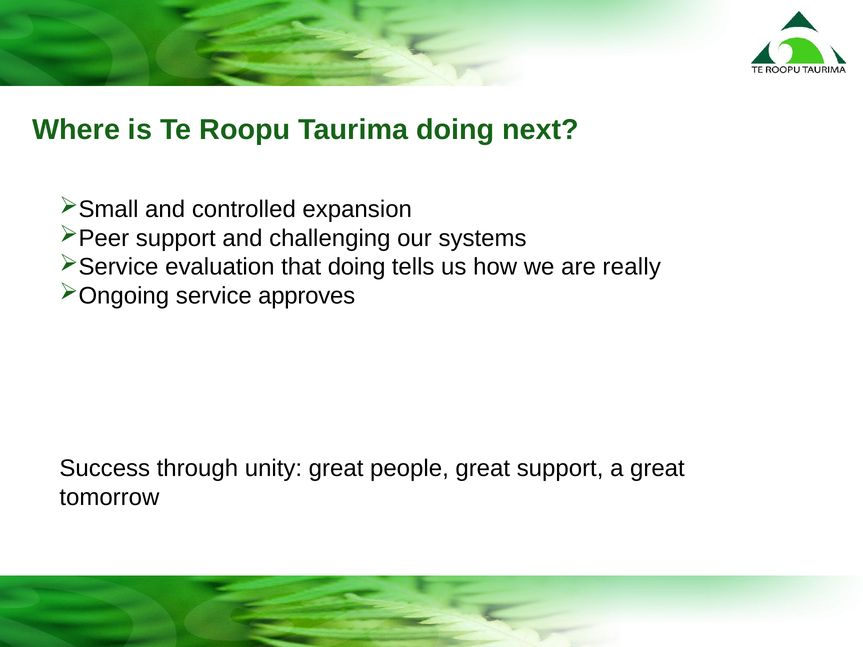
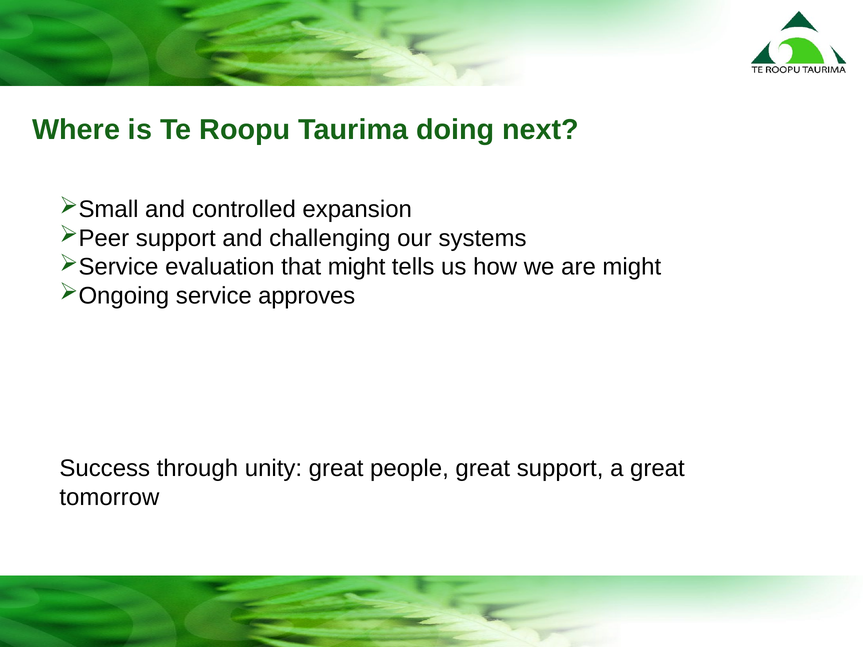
that doing: doing -> might (357, 267)
are really: really -> might (632, 267)
